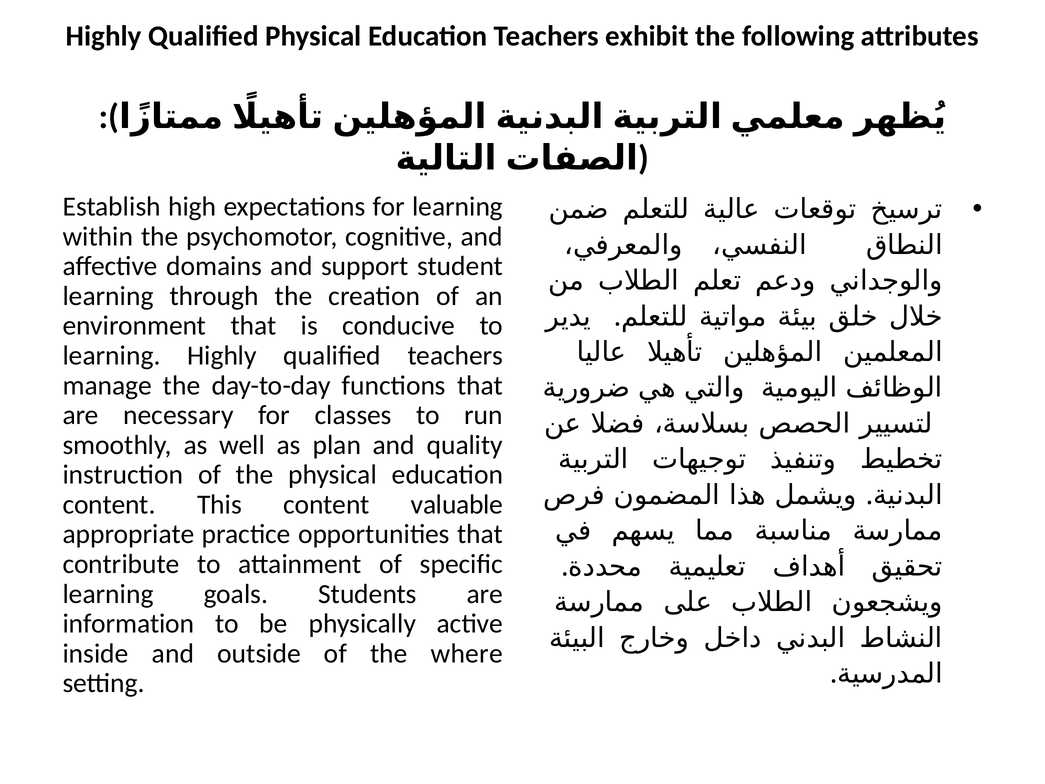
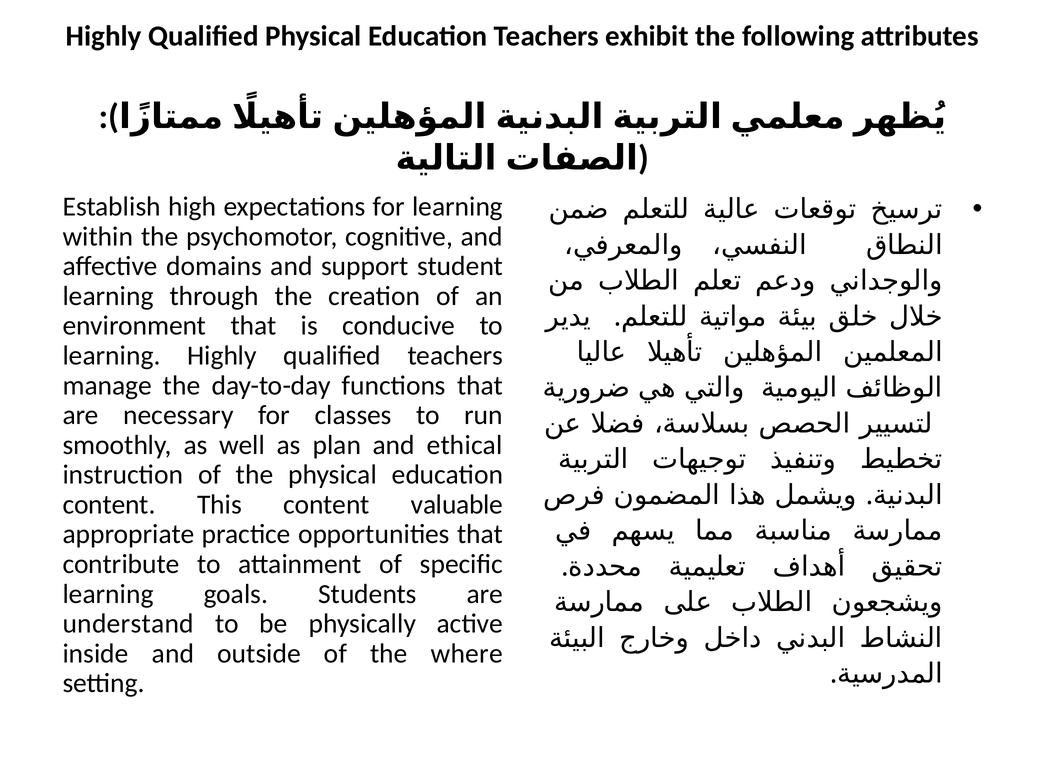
quality: quality -> ethical (465, 445)
information: information -> understand (128, 624)
